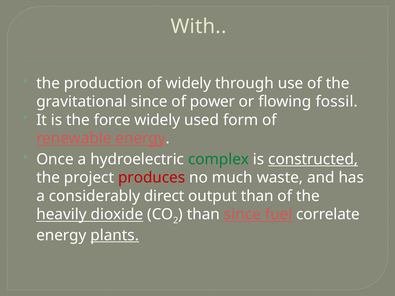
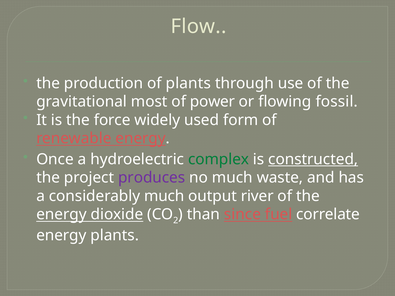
With: With -> Flow (199, 26)
of widely: widely -> plants (188, 83)
gravitational since: since -> most (149, 102)
produces colour: red -> purple (152, 178)
considerably direct: direct -> much (164, 196)
output than: than -> river (257, 196)
heavily: heavily -> energy (61, 215)
plants underline: present -> none (115, 235)
